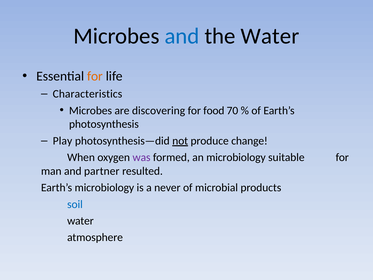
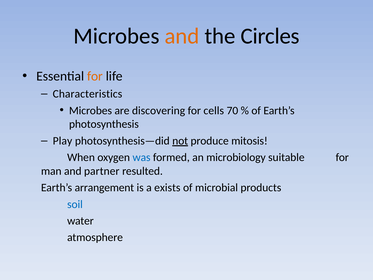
and colour: blue -> orange (182, 36)
the Water: Water -> Circles (270, 36)
food: food -> cells (214, 110)
change: change -> mitosis (249, 141)
was colour: purple -> blue (142, 157)
Earth’s microbiology: microbiology -> arrangement (104, 187)
never: never -> exists (167, 187)
